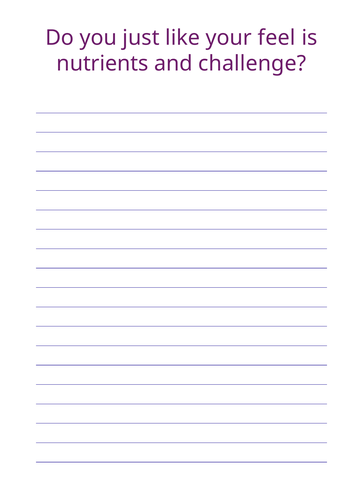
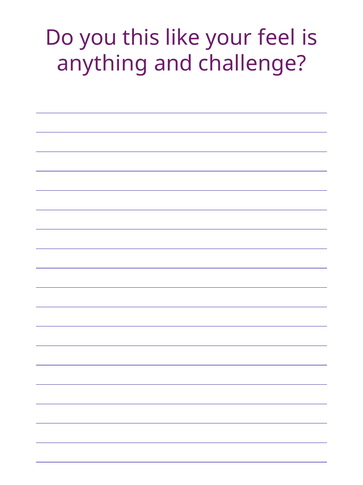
just: just -> this (141, 38)
nutrients: nutrients -> anything (102, 63)
